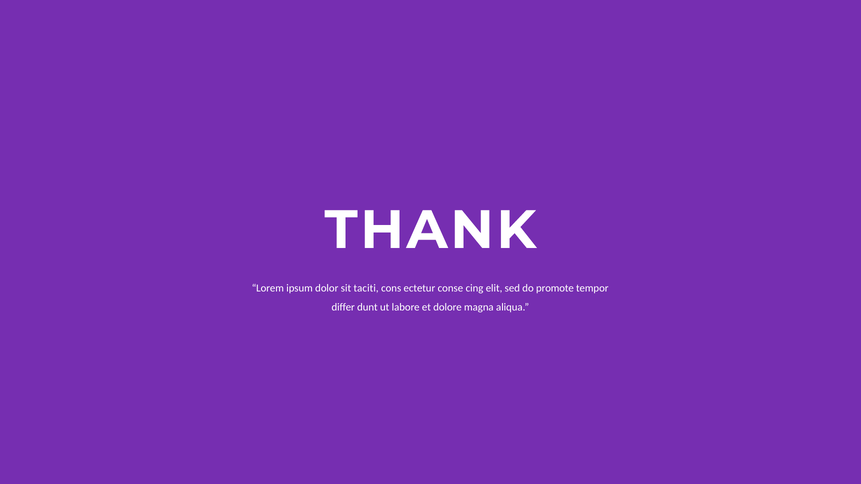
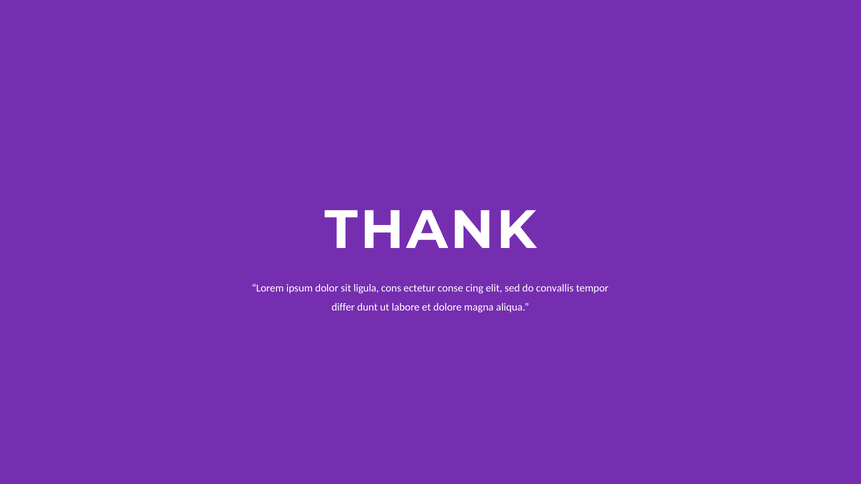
taciti: taciti -> ligula (366, 288)
promote: promote -> convallis (555, 288)
